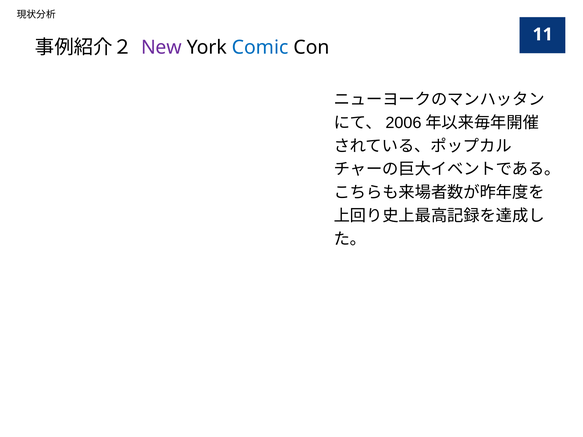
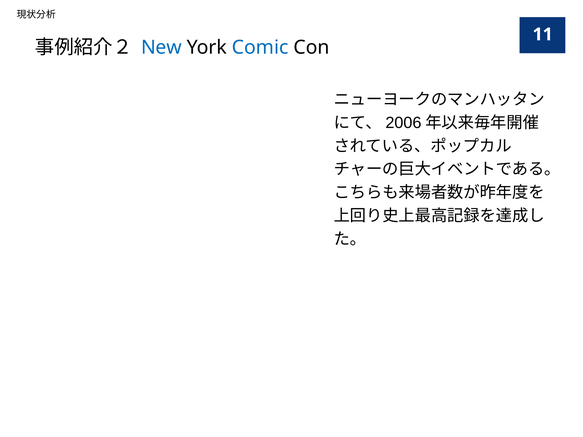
New colour: purple -> blue (161, 47)
